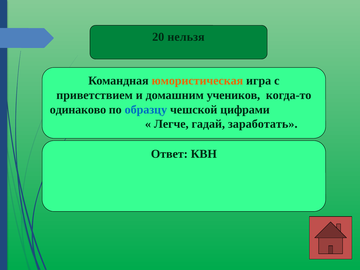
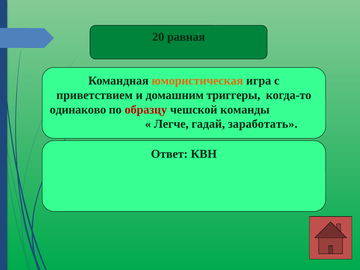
нельзя: нельзя -> равная (186, 37)
учеников: учеников -> триггеры (233, 95)
образцу colour: blue -> red (146, 110)
цифрами: цифрами -> команды (245, 110)
